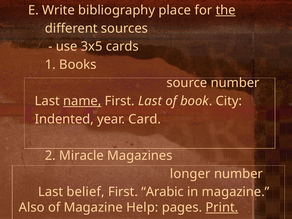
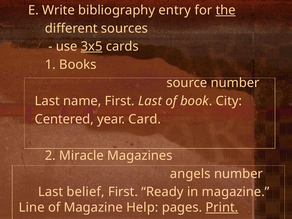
place: place -> entry (175, 10)
3x5 underline: none -> present (92, 47)
name underline: present -> none (82, 101)
Indented: Indented -> Centered (64, 119)
longer: longer -> angels (190, 174)
Arabic: Arabic -> Ready (162, 192)
Also: Also -> Line (32, 207)
